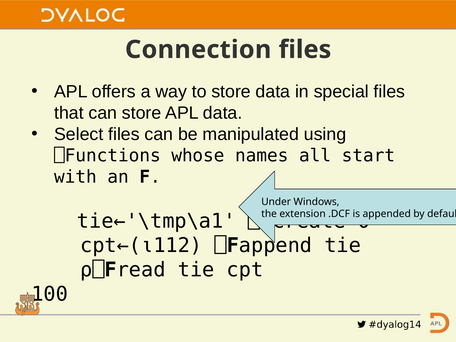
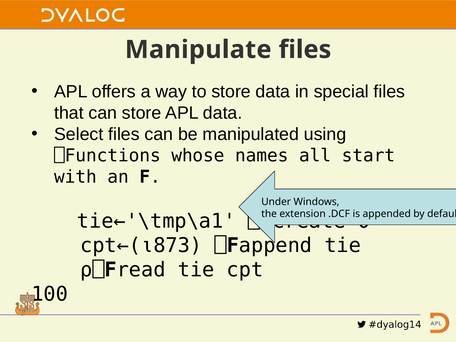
Connection: Connection -> Manipulate (198, 50)
cpt←(⍳112: cpt←(⍳112 -> cpt←(⍳873 (141, 246)
